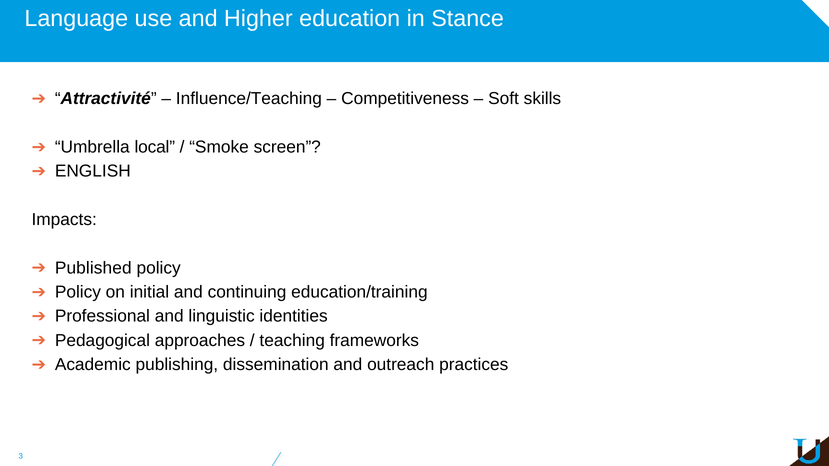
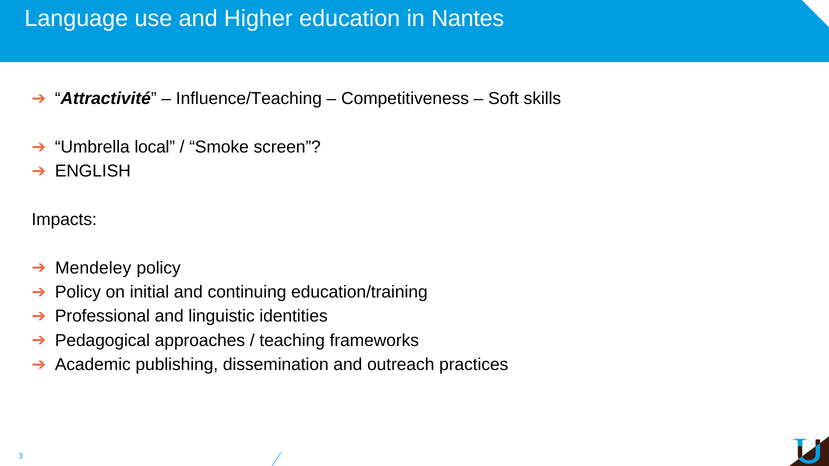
Stance: Stance -> Nantes (468, 19)
Published: Published -> Mendeley (93, 268)
